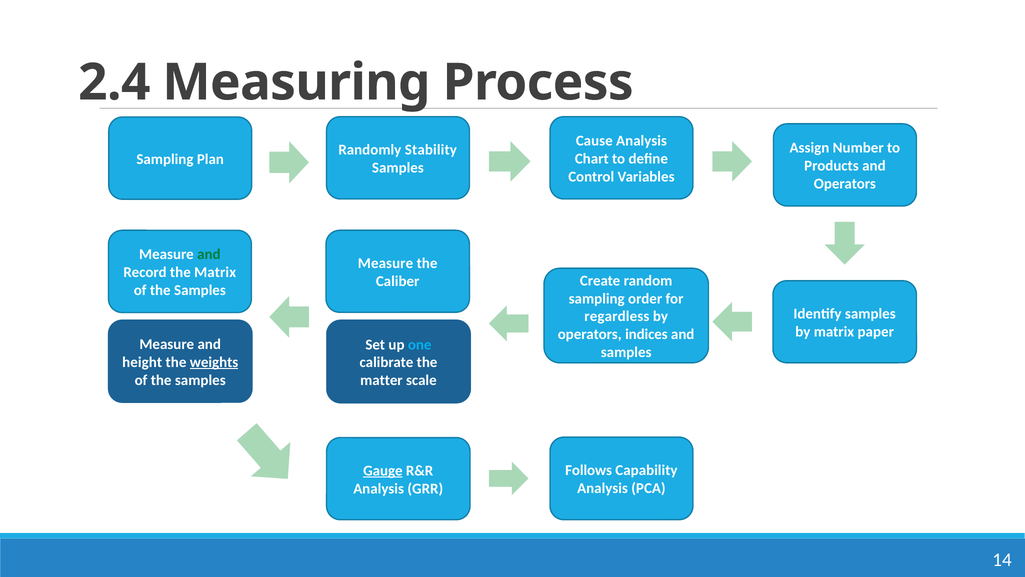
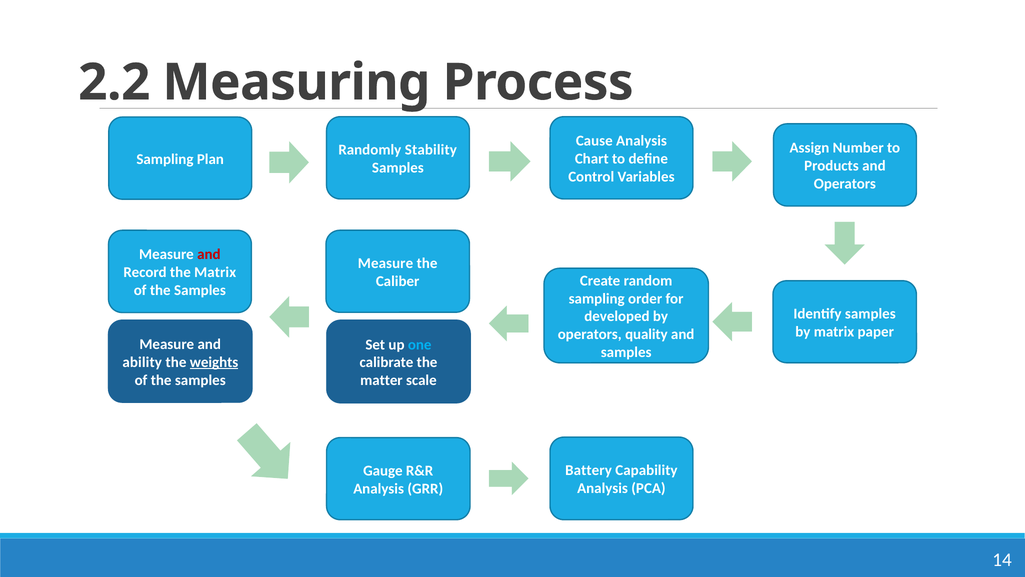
2.4: 2.4 -> 2.2 (114, 82)
and colour: green -> red (209, 254)
regardless: regardless -> developed (617, 316)
indices: indices -> quality (646, 334)
height: height -> ability (142, 362)
Follows: Follows -> Battery (589, 470)
Gauge underline: present -> none (383, 470)
